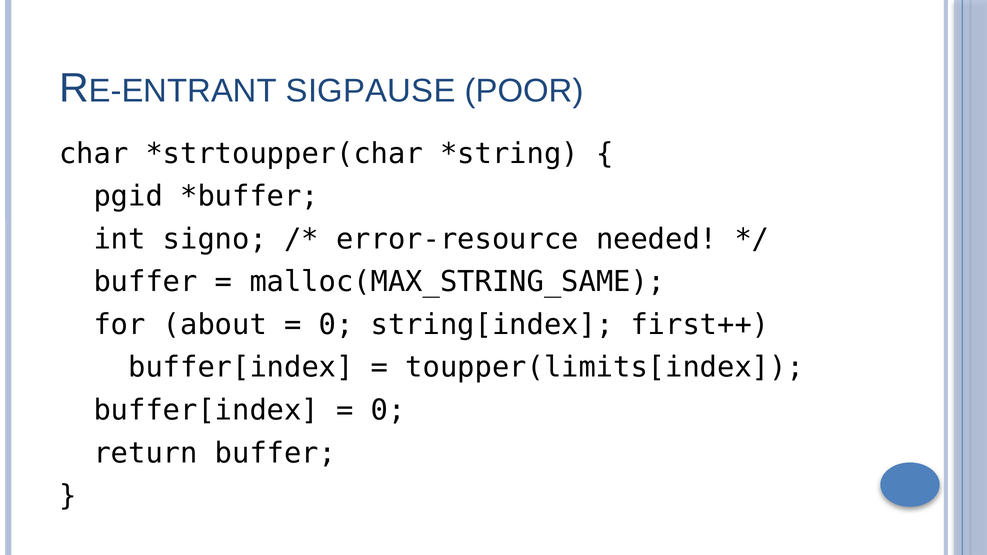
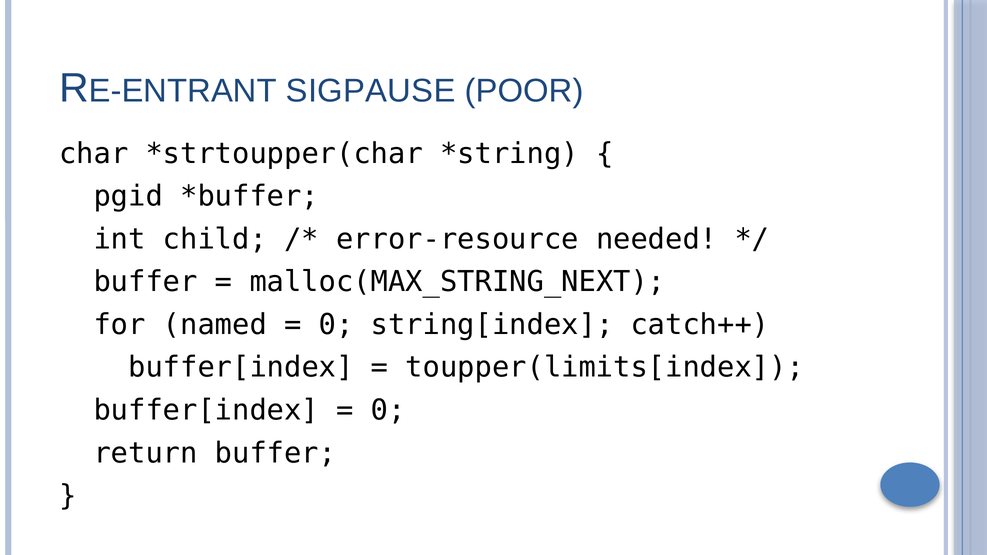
signo: signo -> child (215, 239)
malloc(MAX_STRING_SAME: malloc(MAX_STRING_SAME -> malloc(MAX_STRING_NEXT (457, 282)
about: about -> named (215, 325)
first++: first++ -> catch++ (700, 325)
